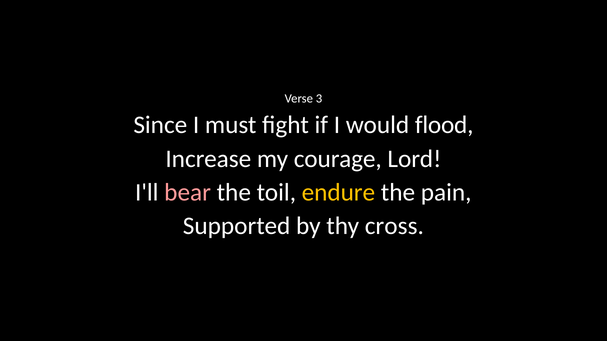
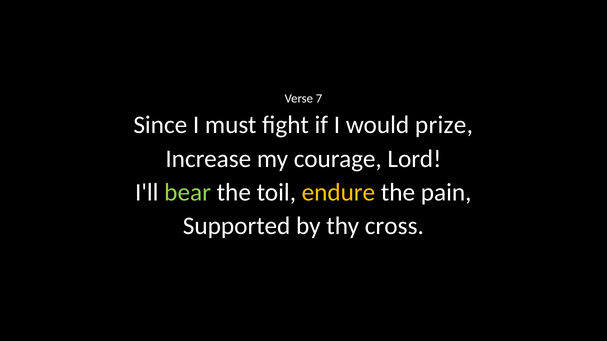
3: 3 -> 7 (319, 99)
flood: flood -> prize (444, 125)
bear colour: pink -> light green (188, 193)
